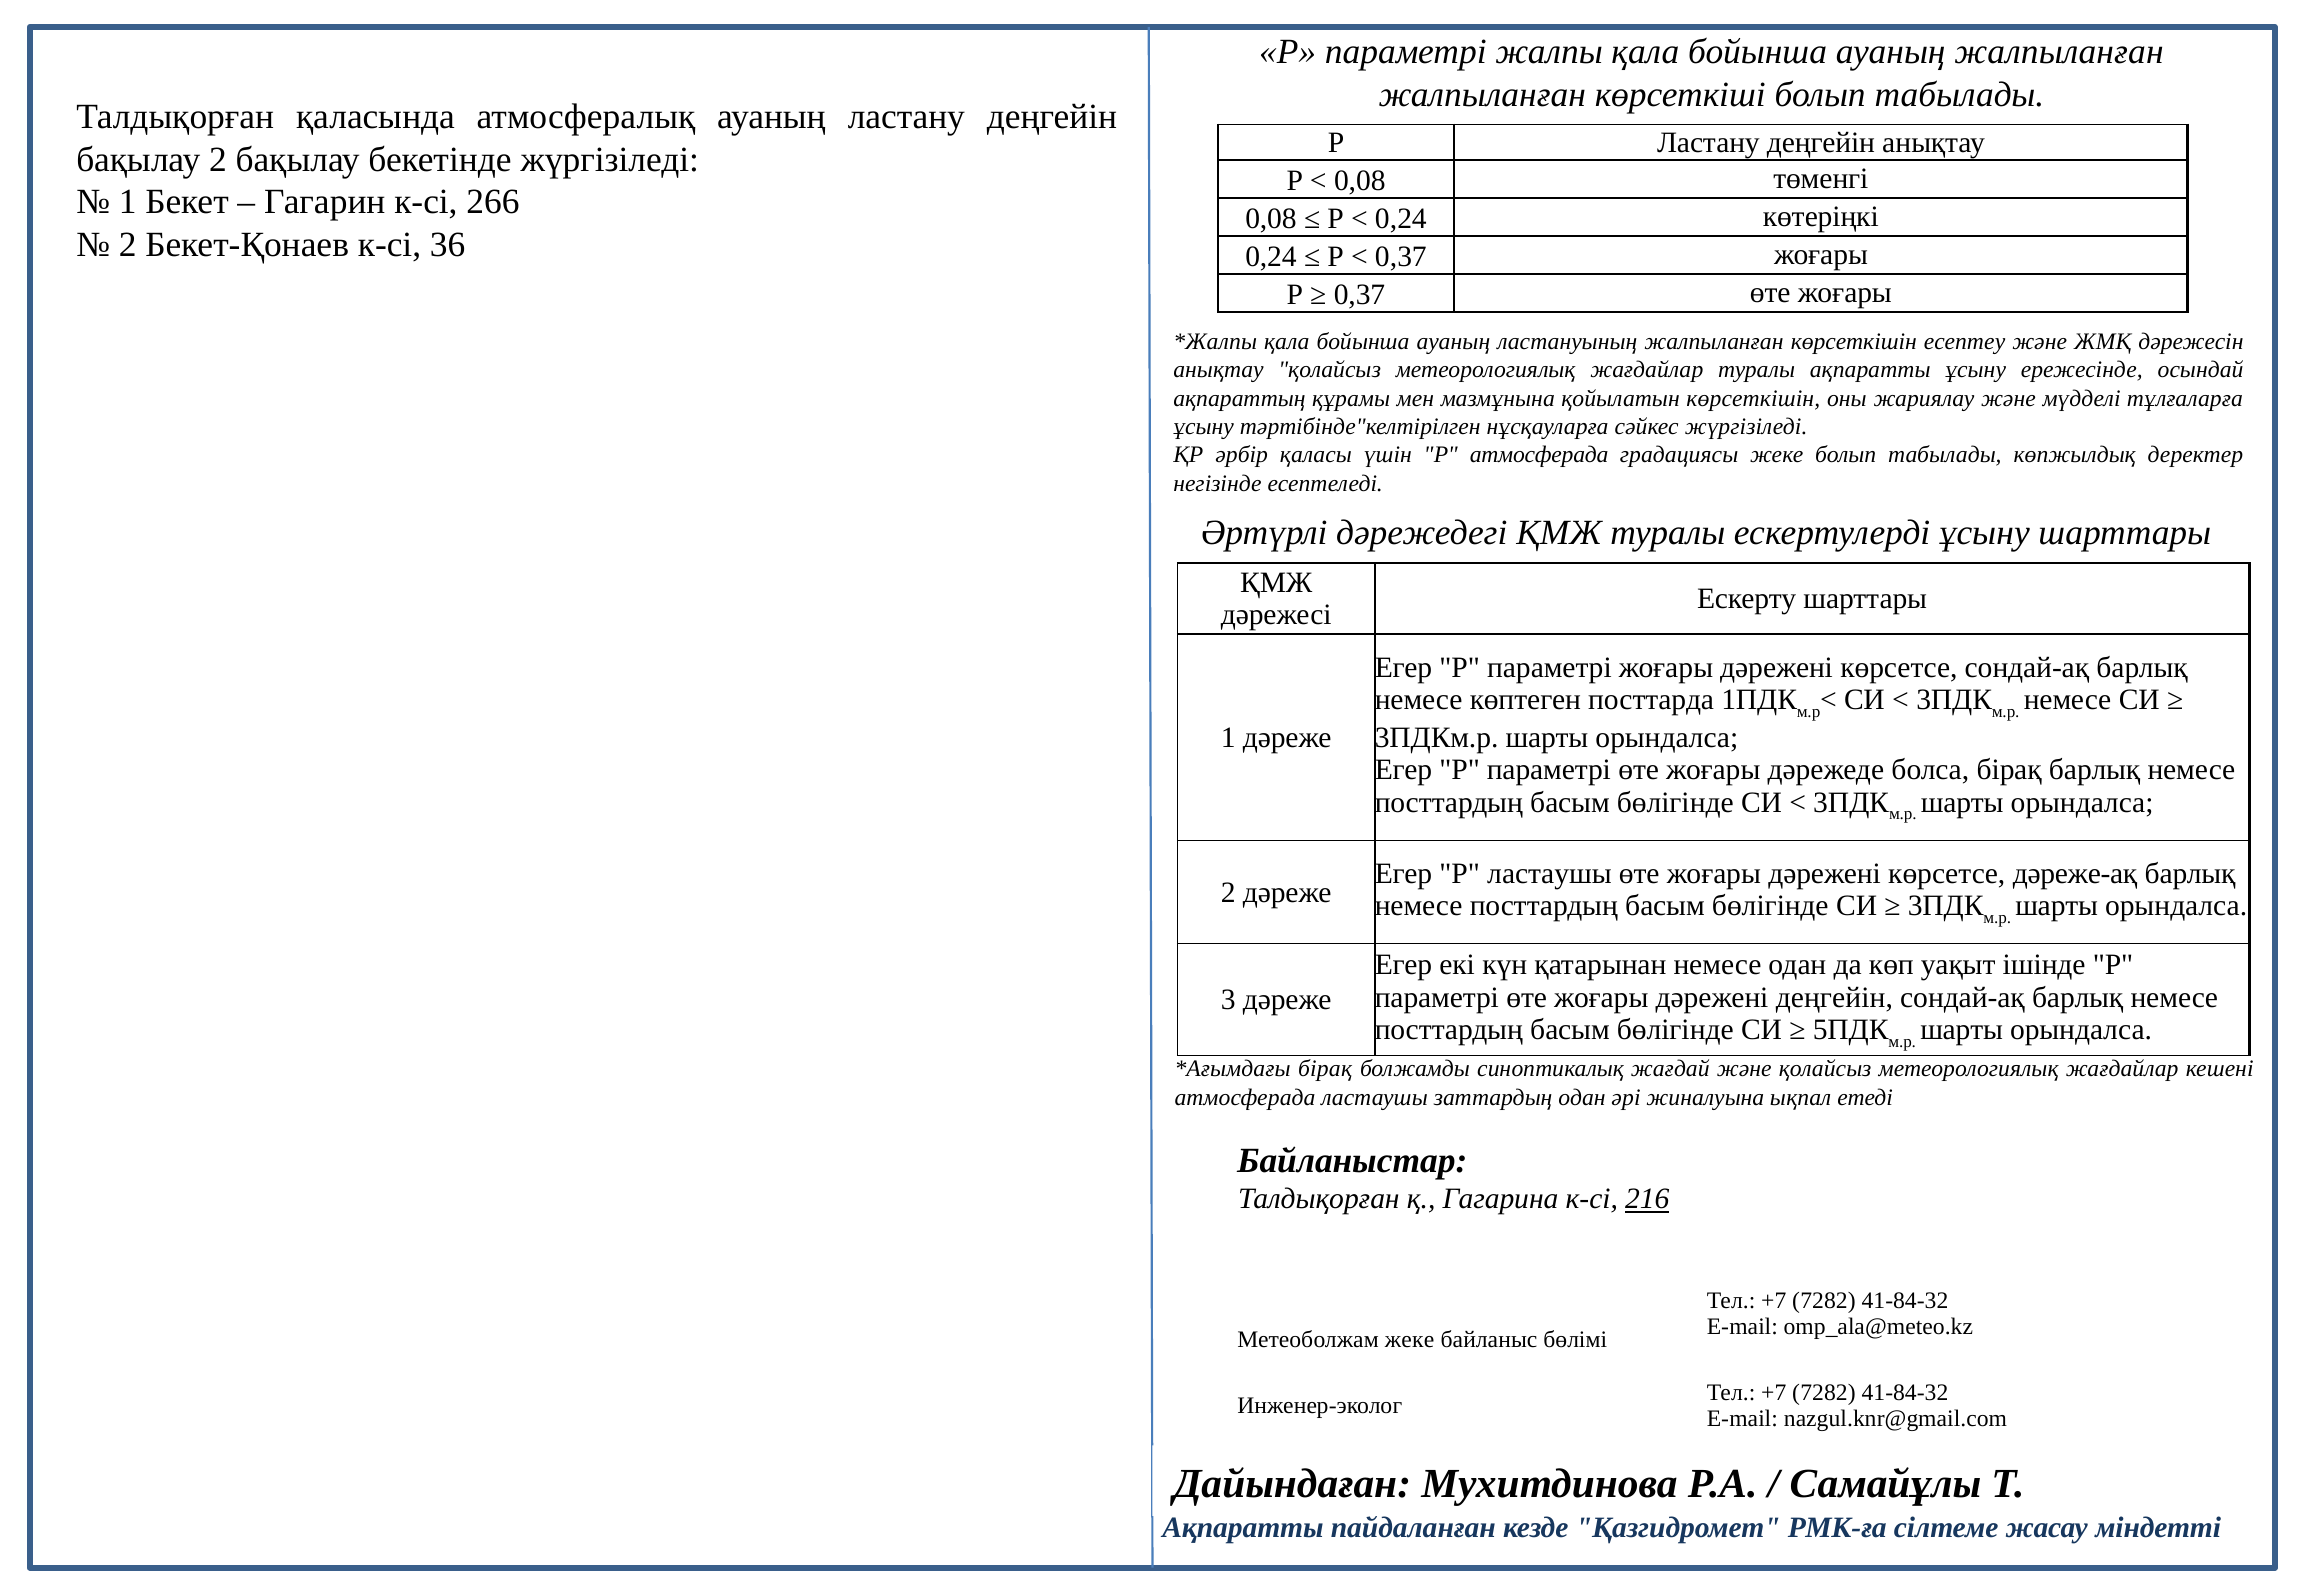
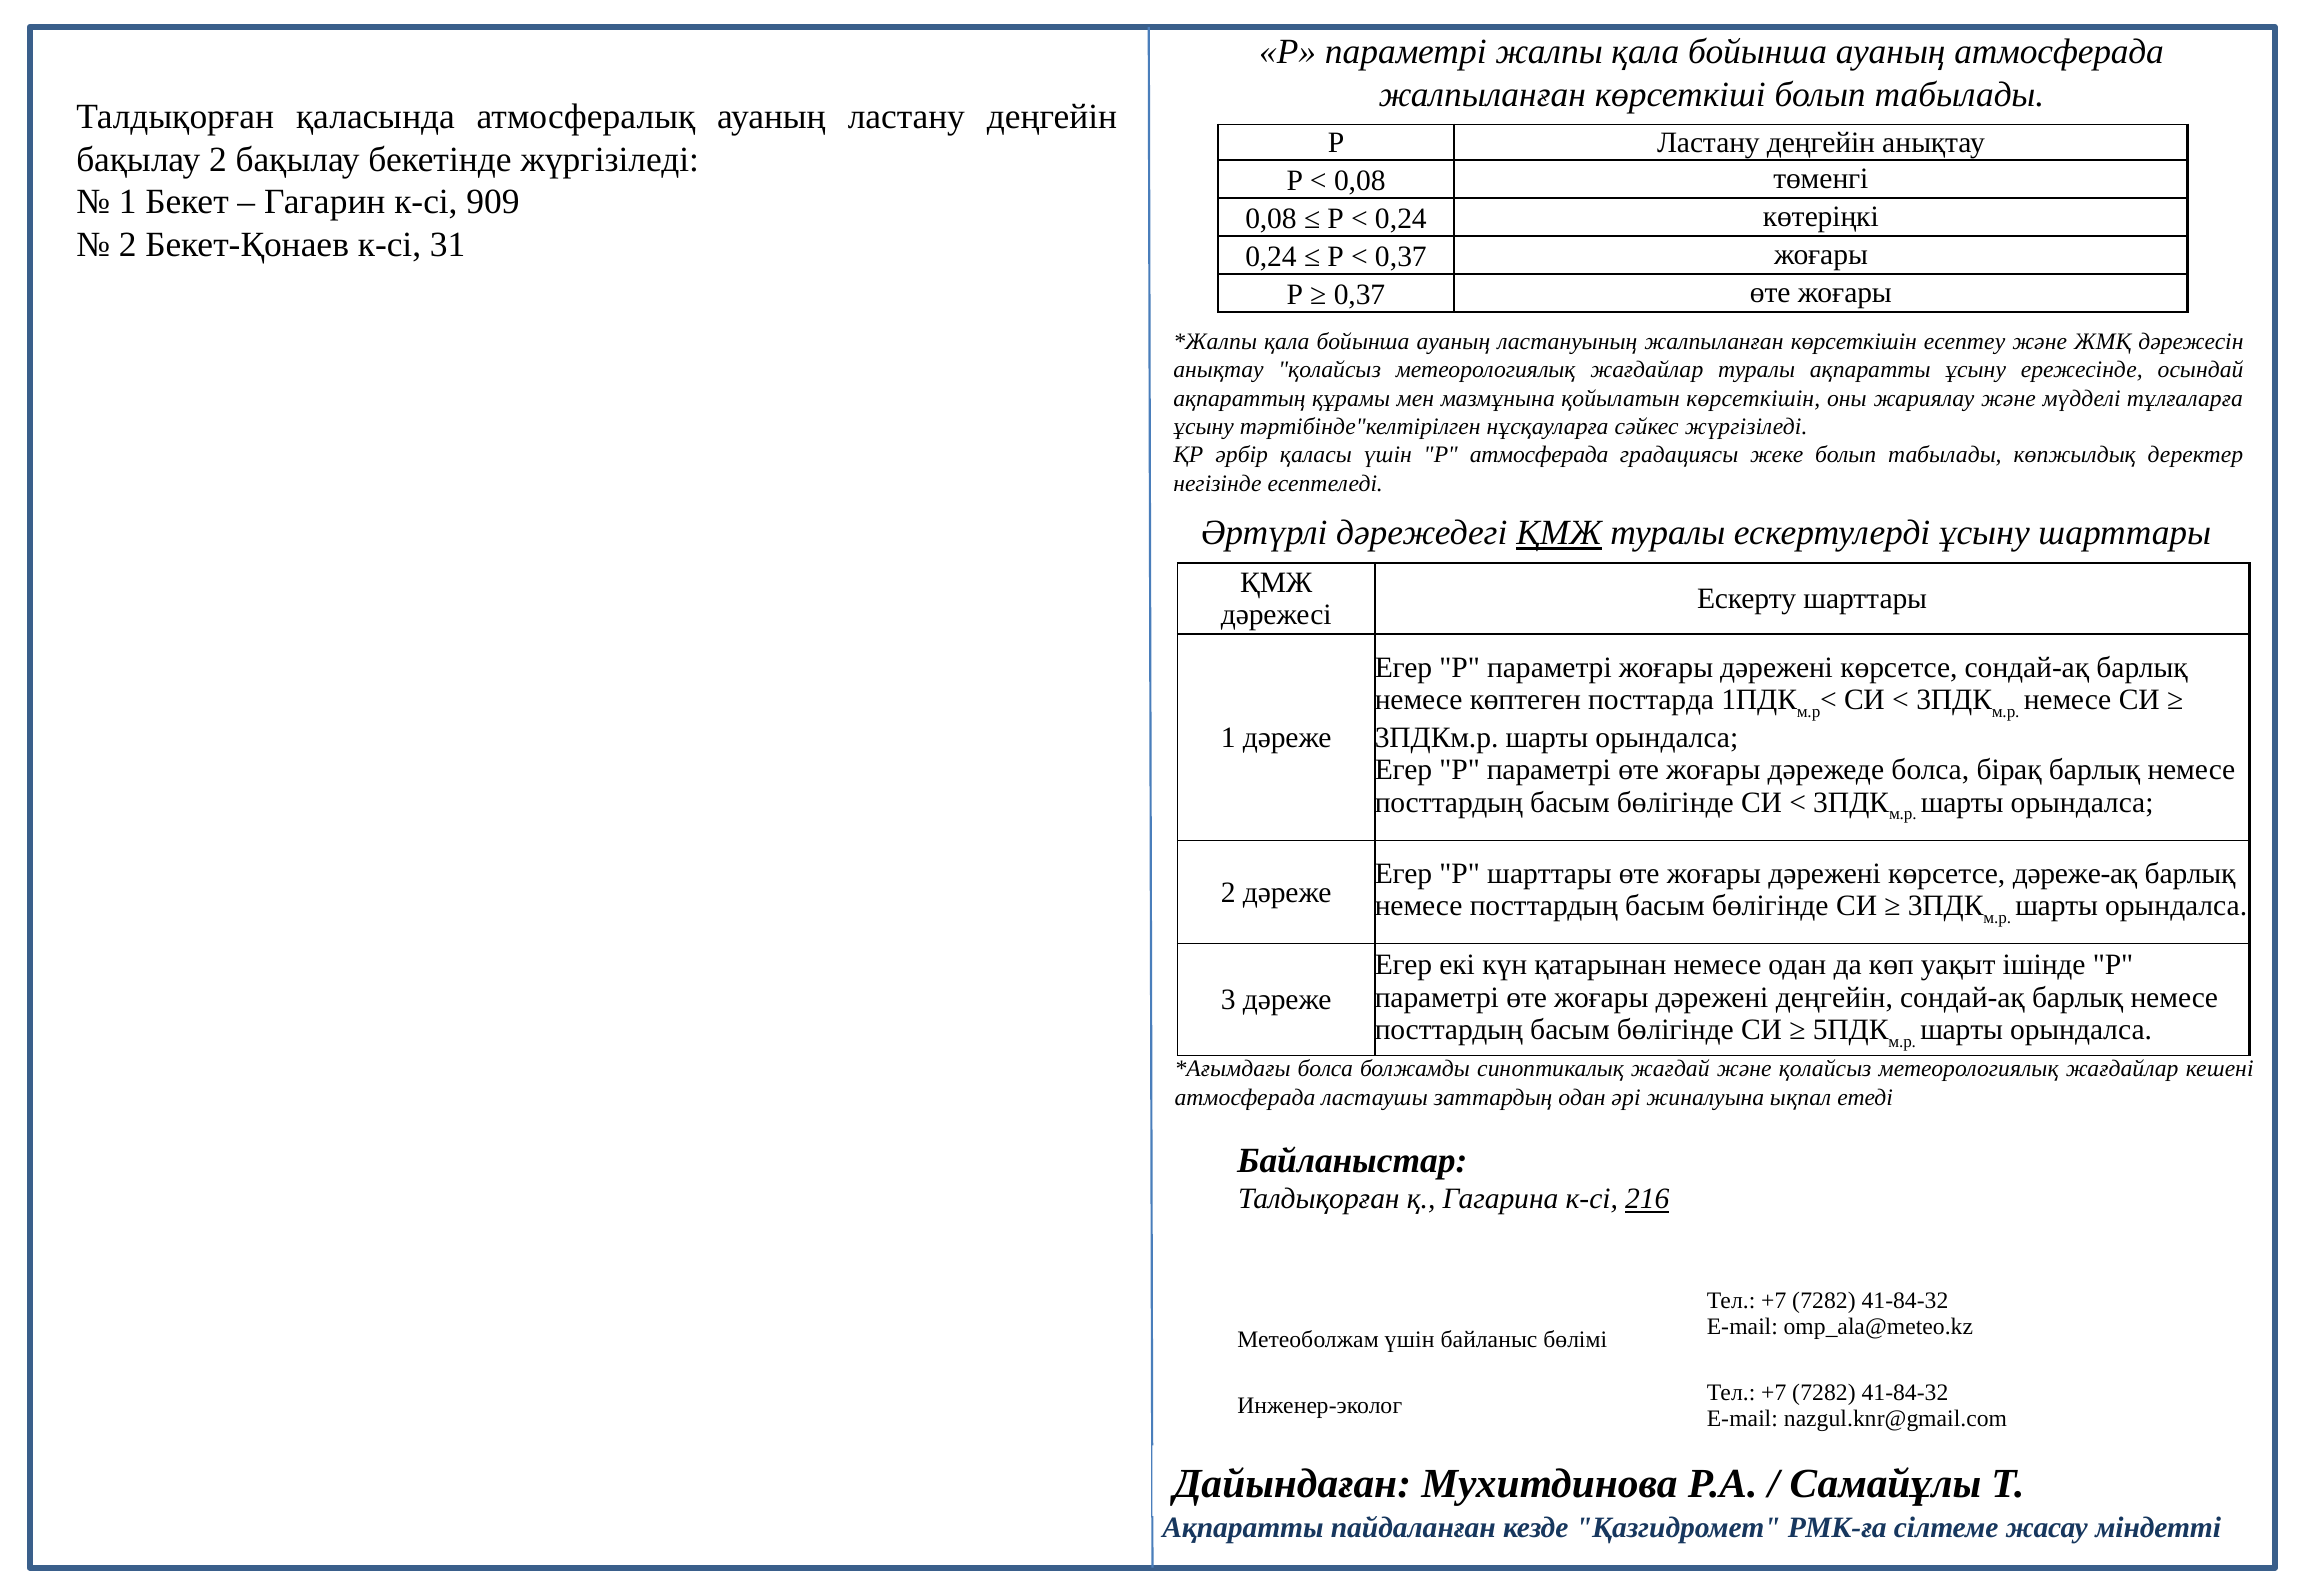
ауаның жалпыланған: жалпыланған -> атмосферада (2059, 52)
266: 266 -> 909 (493, 202)
36: 36 -> 31 (448, 245)
ҚМЖ underline: none -> present (1559, 534)
Р ластаушы: ластаушы -> шарттары (1549, 874)
бірақ: бірақ -> болса (1325, 1070)
Метеоболжам жеке: жеке -> үшін (1410, 1340)
